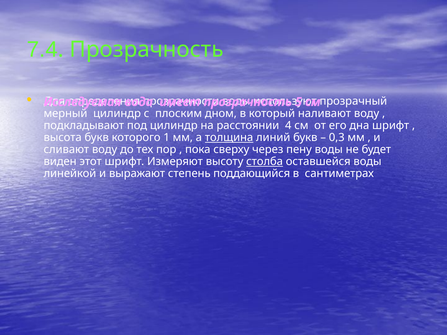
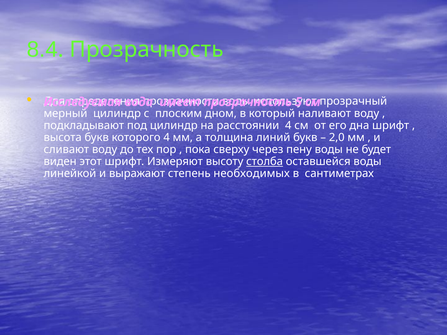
7.4: 7.4 -> 8.4 (42, 50)
которого 1: 1 -> 4 (167, 138)
толщина underline: present -> none (229, 138)
0,3: 0,3 -> 2,0 (337, 138)
поддающийся: поддающийся -> необходимых (252, 174)
